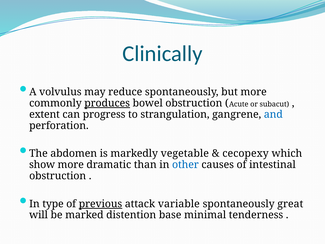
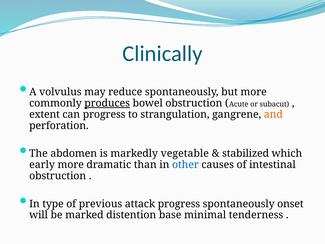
and colour: blue -> orange (273, 114)
cecopexy: cecopexy -> stabilized (246, 153)
show: show -> early (42, 165)
previous underline: present -> none (100, 204)
attack variable: variable -> progress (179, 204)
great: great -> onset (290, 204)
